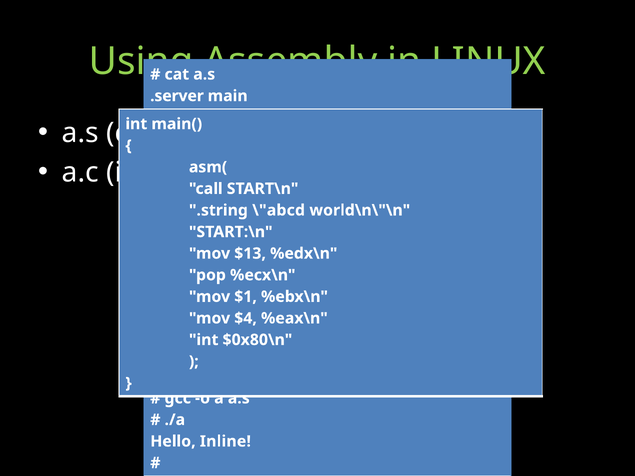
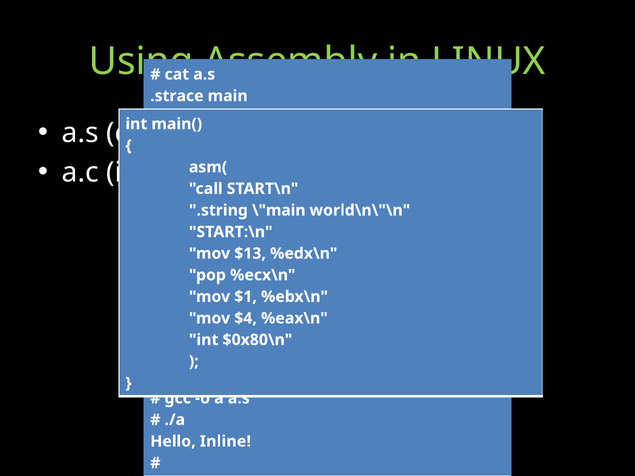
.server: .server -> .strace (177, 96)
\"abcd: \"abcd -> \"main (279, 210)
